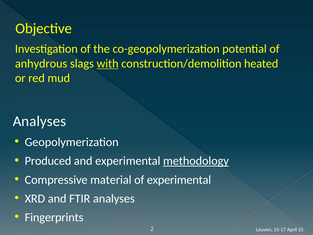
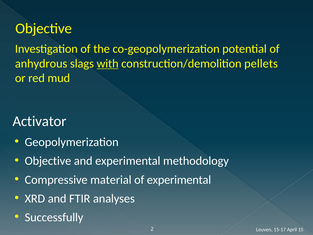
heated: heated -> pellets (261, 63)
Analyses: Analyses -> Activator (40, 121)
Produced: Produced -> Objective (48, 161)
methodology underline: present -> none (196, 161)
Fingerprints: Fingerprints -> Successfully (54, 217)
